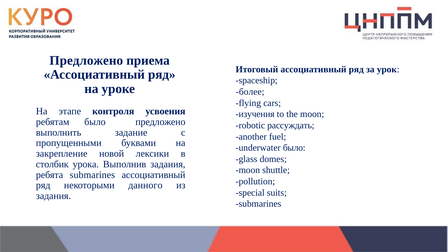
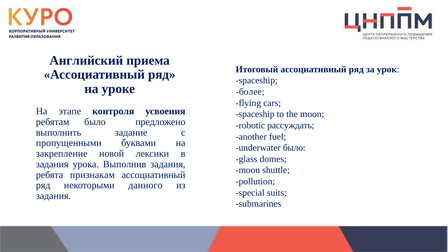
Предложено: Предложено -> Английский (86, 61)
изучения: изучения -> spaceship (255, 114)
столбик: столбик -> задания (52, 164)
ребята submarines: submarines -> признакам (92, 175)
